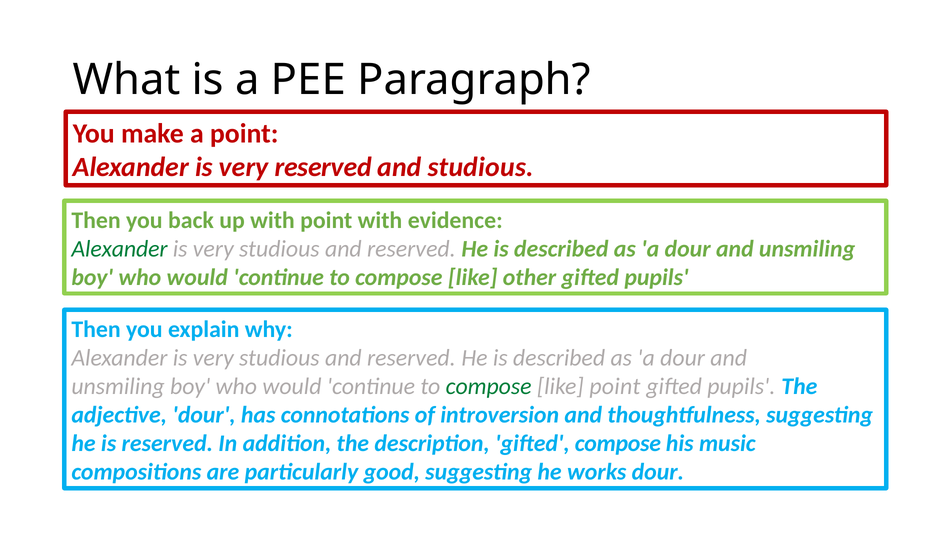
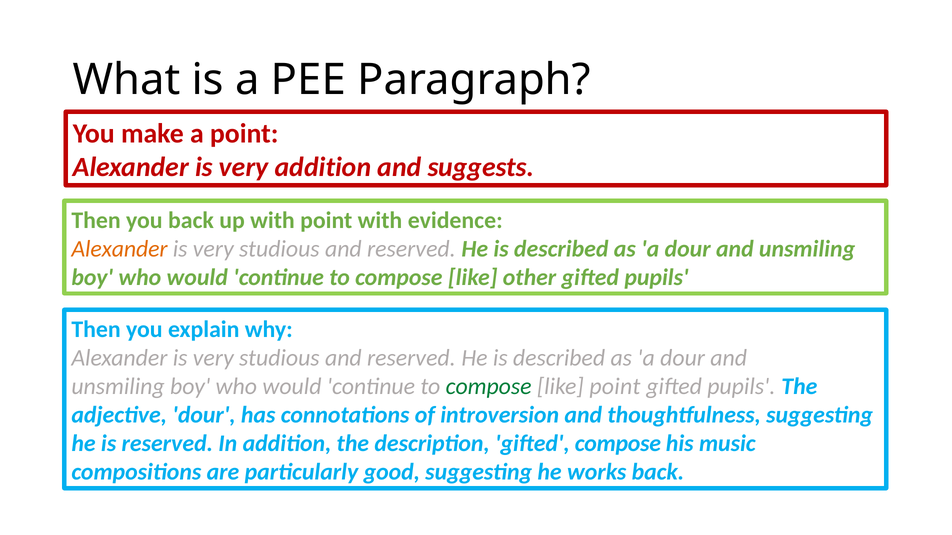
very reserved: reserved -> addition (323, 167)
and studious: studious -> suggests (481, 167)
Alexander colour: green -> orange (119, 249)
works dour: dour -> back (658, 472)
